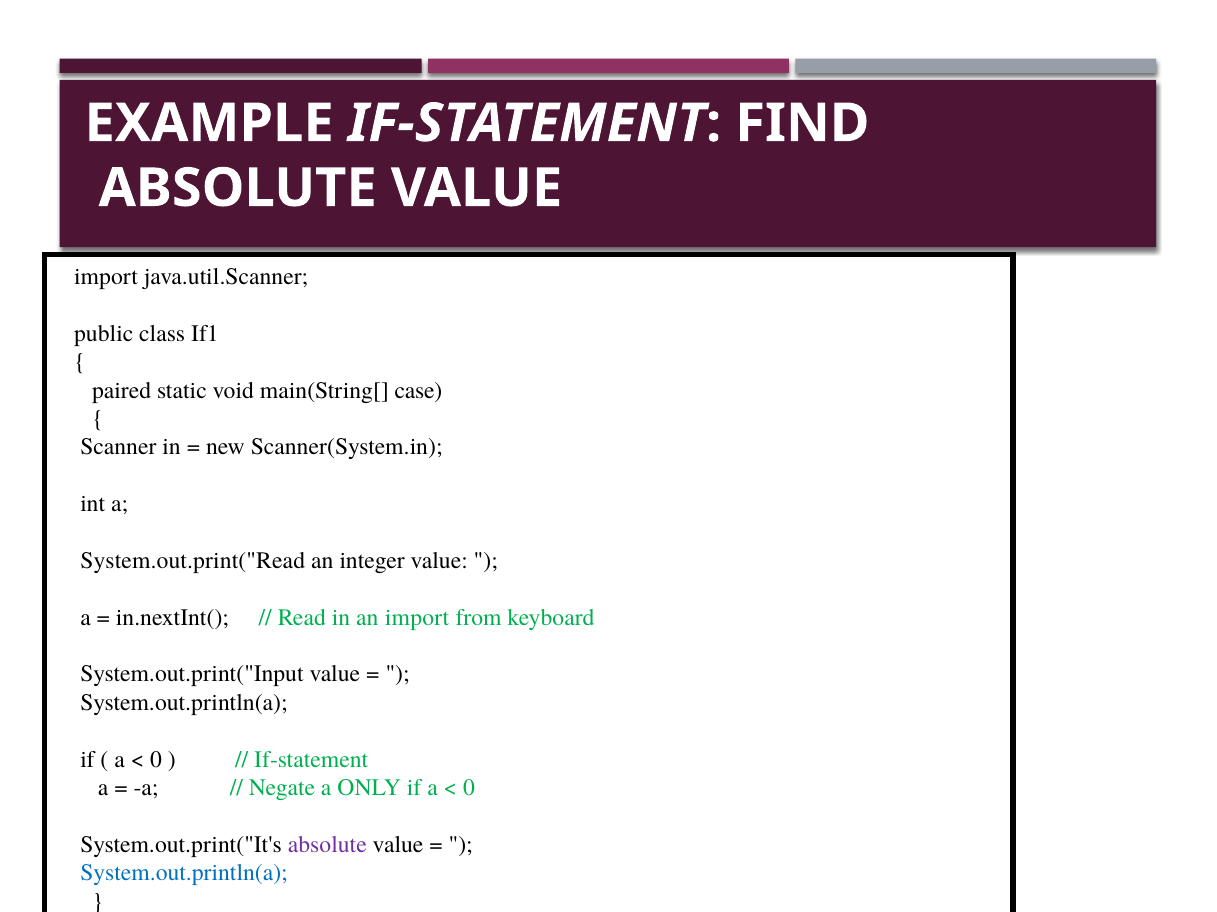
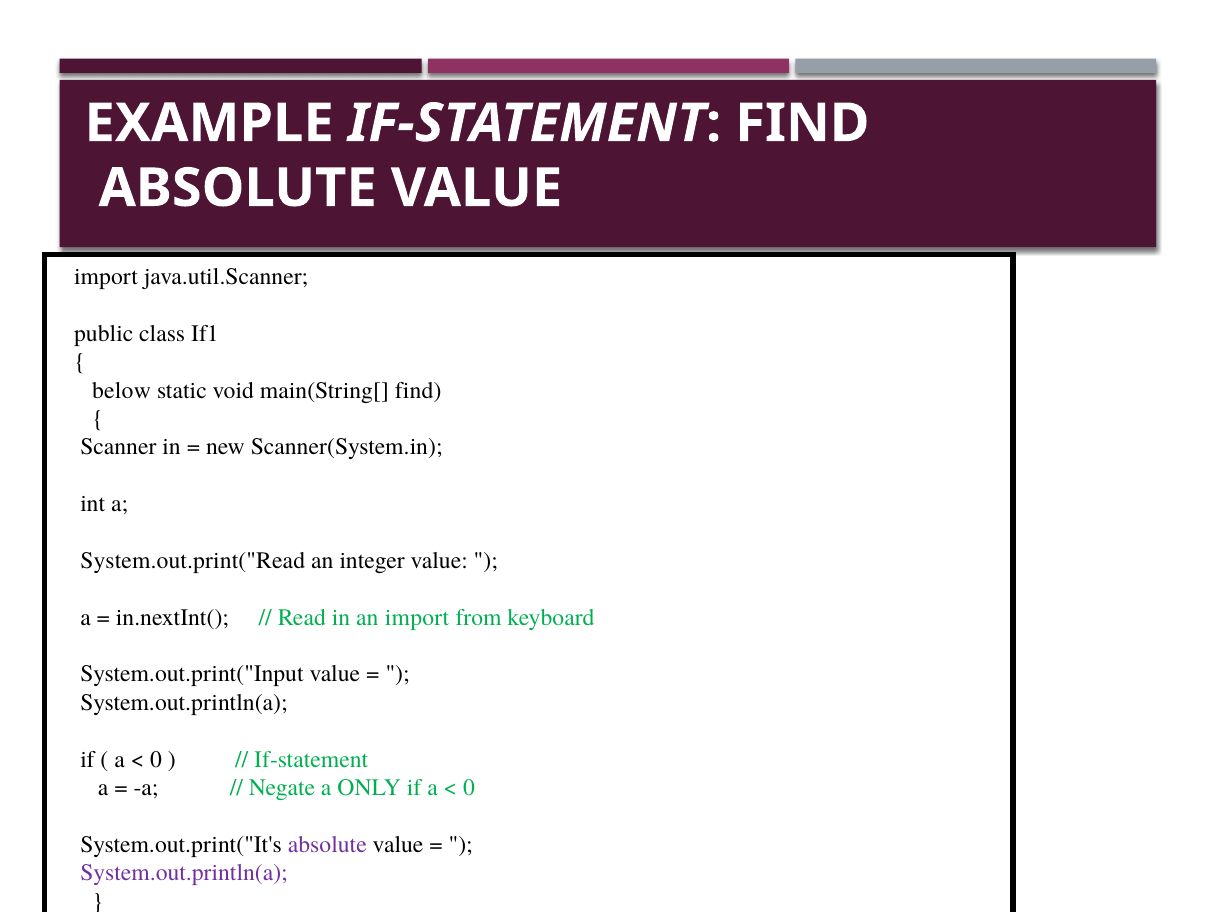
paired: paired -> below (121, 391)
main(String[ case: case -> find (418, 391)
System.out.println(a colour: blue -> purple (184, 874)
